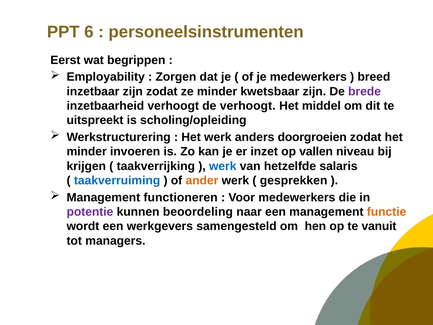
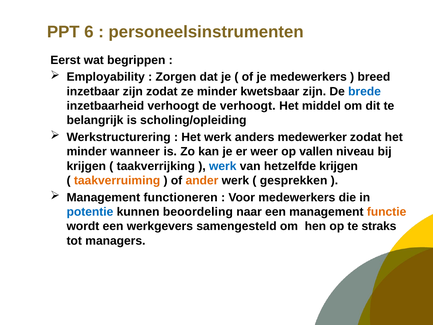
brede colour: purple -> blue (365, 91)
uitspreekt: uitspreekt -> belangrijk (95, 120)
doorgroeien: doorgroeien -> medewerker (312, 137)
invoeren: invoeren -> wanneer (135, 152)
inzet: inzet -> weer (264, 152)
hetzelfde salaris: salaris -> krijgen (339, 166)
taakverruiming colour: blue -> orange (117, 180)
potentie colour: purple -> blue (90, 212)
vanuit: vanuit -> straks (379, 226)
